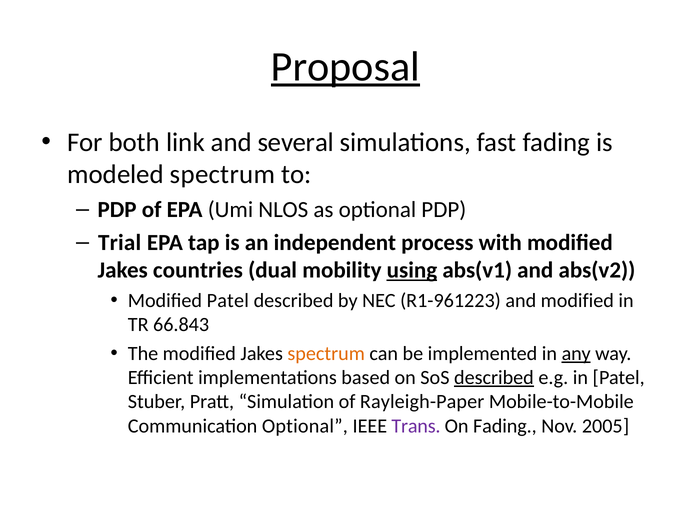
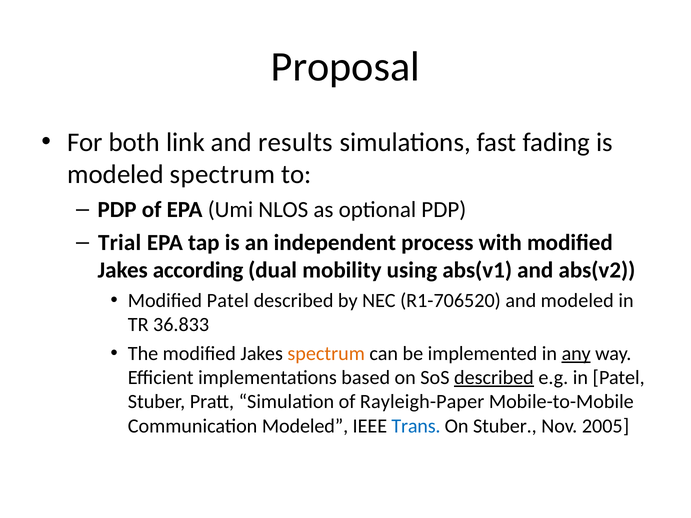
Proposal underline: present -> none (345, 67)
several: several -> results (296, 142)
countries: countries -> according (198, 270)
using underline: present -> none (412, 270)
R1-961223: R1-961223 -> R1-706520 (450, 301)
and modified: modified -> modeled (577, 301)
66.843: 66.843 -> 36.833 (181, 325)
Communication Optional: Optional -> Modeled (305, 426)
Trans colour: purple -> blue (416, 426)
On Fading: Fading -> Stuber (505, 426)
